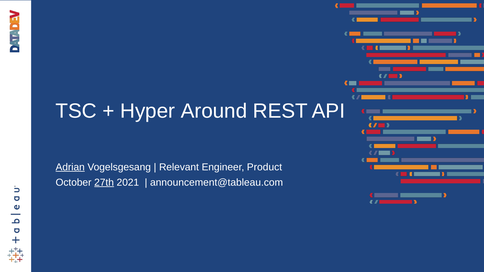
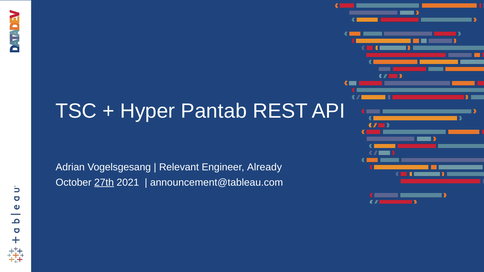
Around: Around -> Pantab (214, 111)
Adrian underline: present -> none (70, 167)
Product: Product -> Already (264, 167)
